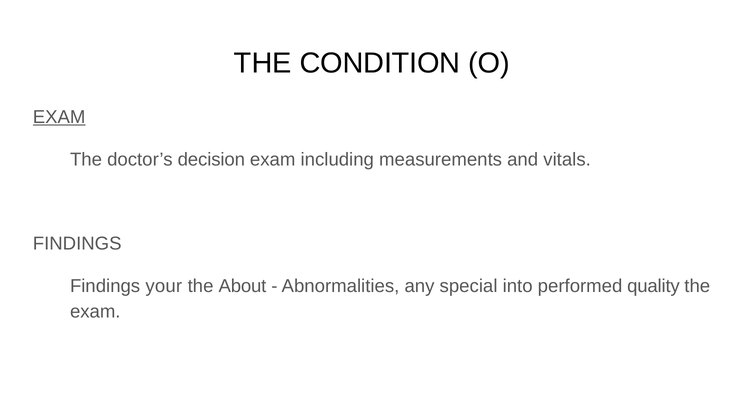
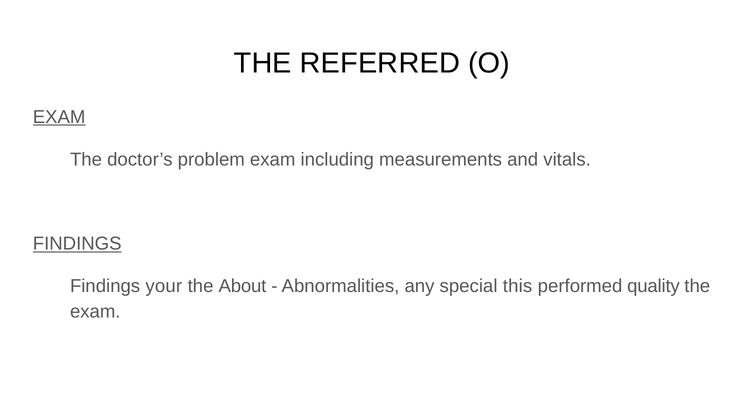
CONDITION: CONDITION -> REFERRED (380, 63)
decision: decision -> problem (211, 159)
FINDINGS underline: none -> present (77, 244)
into: into -> this (518, 286)
